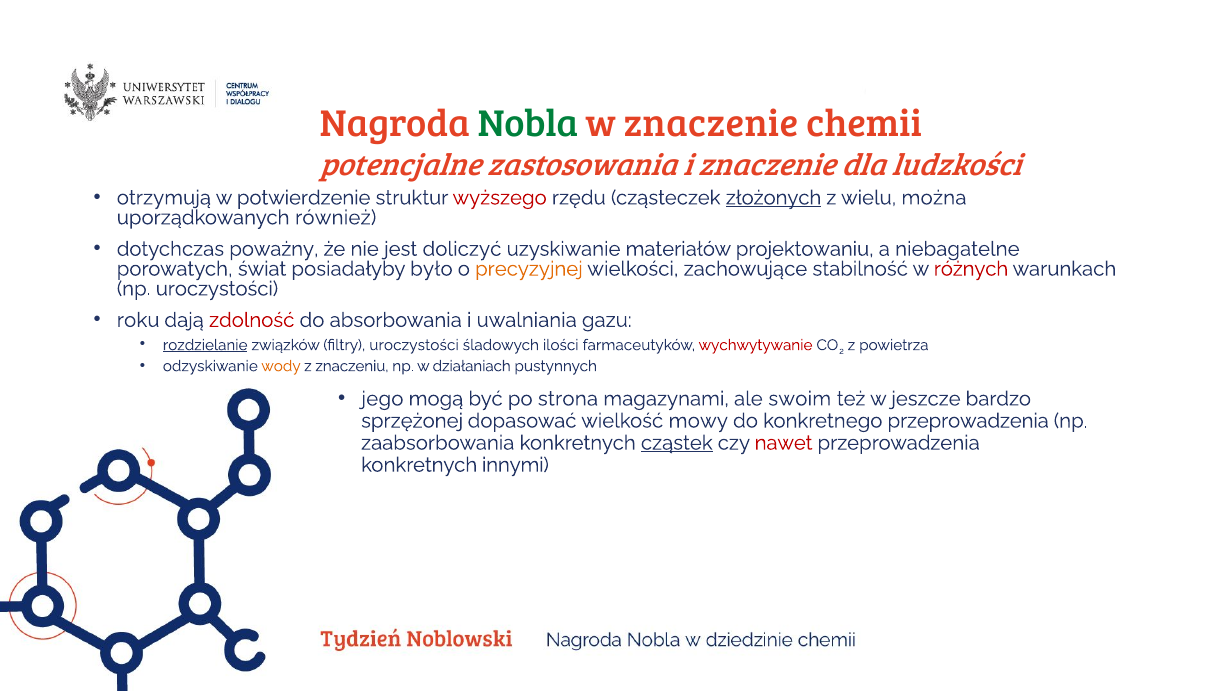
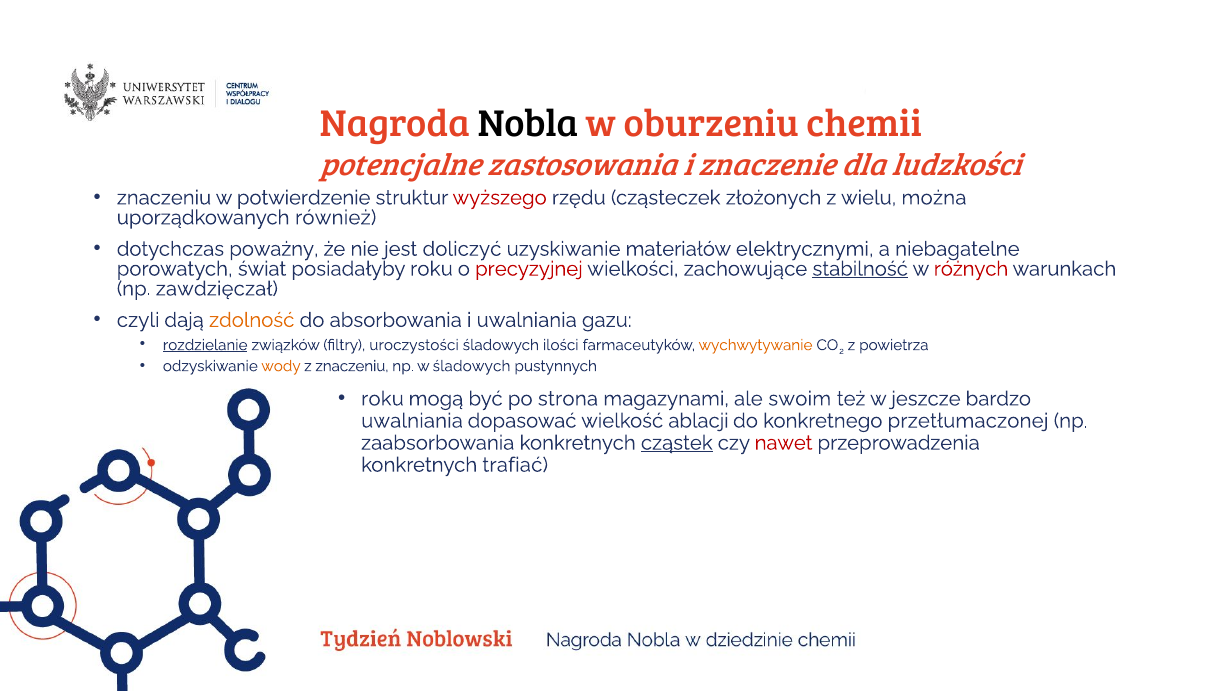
Nobla colour: green -> black (528, 124)
w znaczenie: znaczenie -> oburzeniu (711, 124)
otrzymują: otrzymują -> znaczeniu (164, 198)
złożonych underline: present -> none (774, 198)
projektowaniu: projektowaniu -> elektrycznymi (805, 249)
posiadałyby było: było -> roku (431, 269)
precyzyjnej colour: orange -> red (529, 269)
stabilność underline: none -> present (860, 269)
np uroczystości: uroczystości -> zawdzięczał (217, 289)
roku: roku -> czyli (138, 320)
zdolność colour: red -> orange (252, 320)
wychwytywanie colour: red -> orange (756, 345)
w działaniach: działaniach -> śladowych (472, 366)
jego: jego -> roku (382, 399)
sprzężonej: sprzężonej -> uwalniania (412, 421)
mowy: mowy -> ablacji (698, 421)
konkretnego przeprowadzenia: przeprowadzenia -> przetłumaczonej (968, 421)
innymi: innymi -> trafiać (515, 465)
